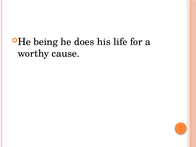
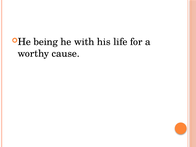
does: does -> with (84, 42)
